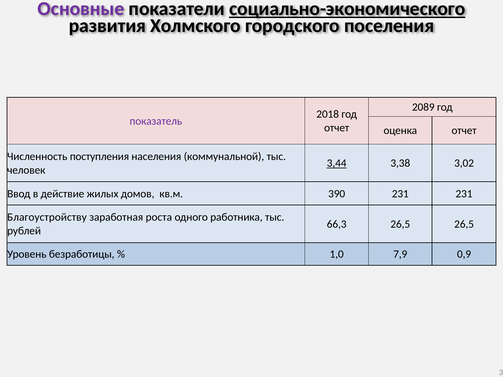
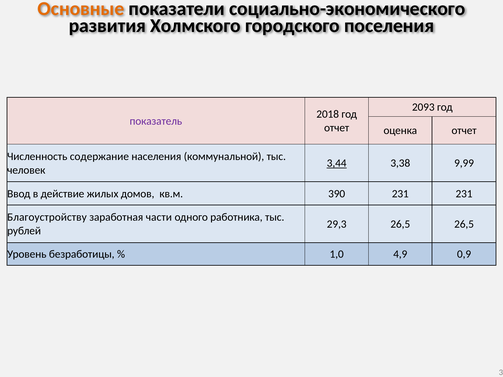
Основные colour: purple -> orange (81, 9)
социально-экономического underline: present -> none (347, 9)
2089: 2089 -> 2093 (423, 107)
поступления: поступления -> содержание (99, 157)
3,02: 3,02 -> 9,99 (464, 163)
роста: роста -> части (159, 217)
66,3: 66,3 -> 29,3 (337, 224)
7,9: 7,9 -> 4,9 (400, 254)
